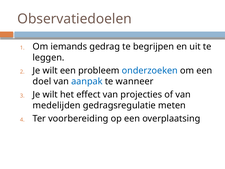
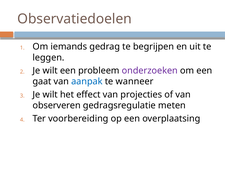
onderzoeken colour: blue -> purple (150, 70)
doel: doel -> gaat (42, 81)
medelijden: medelijden -> observeren (57, 105)
